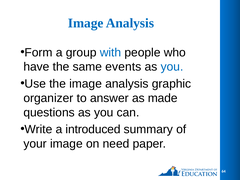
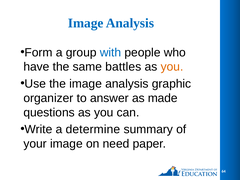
events: events -> battles (123, 67)
you colour: blue -> orange (172, 67)
introduced: introduced -> determine (93, 129)
